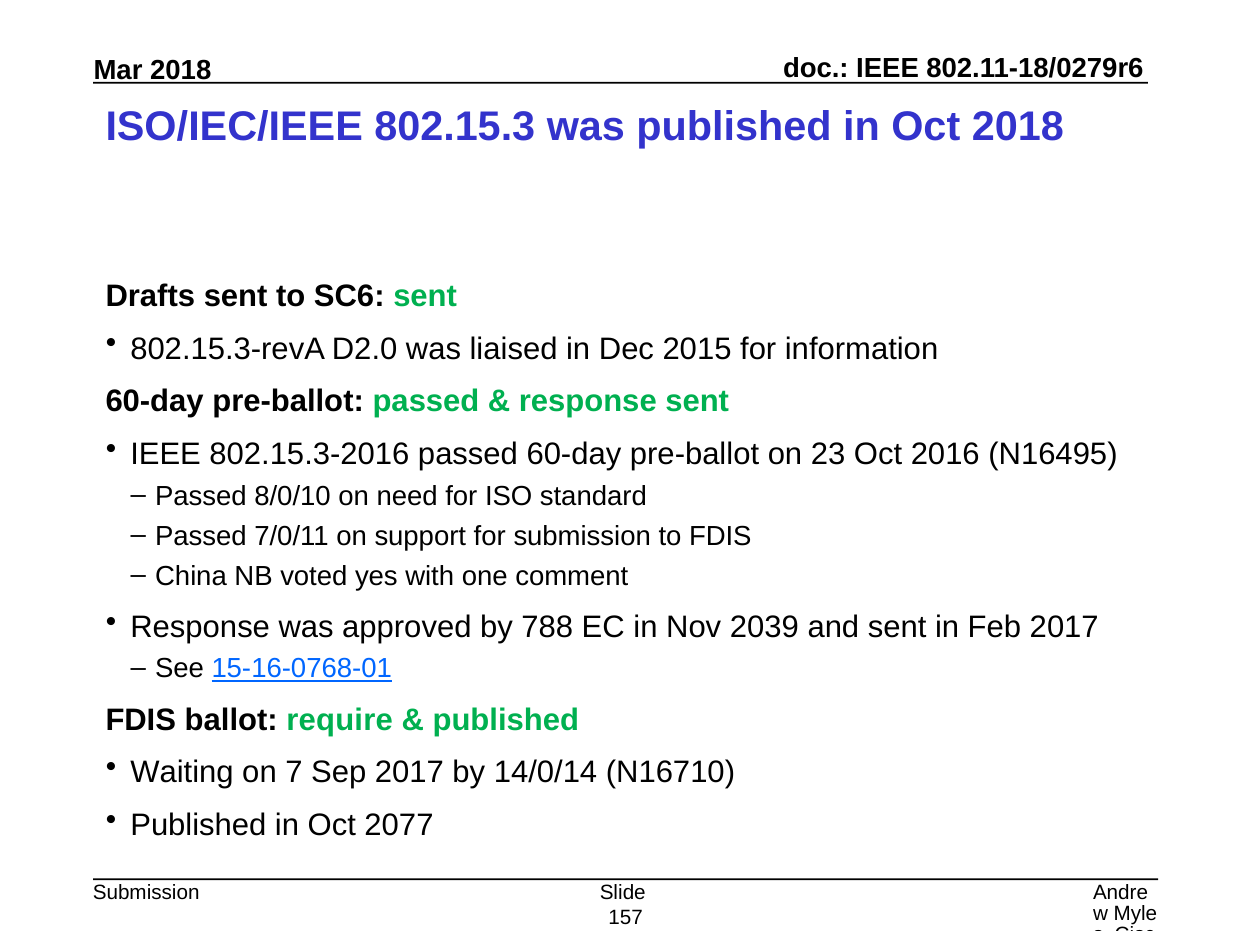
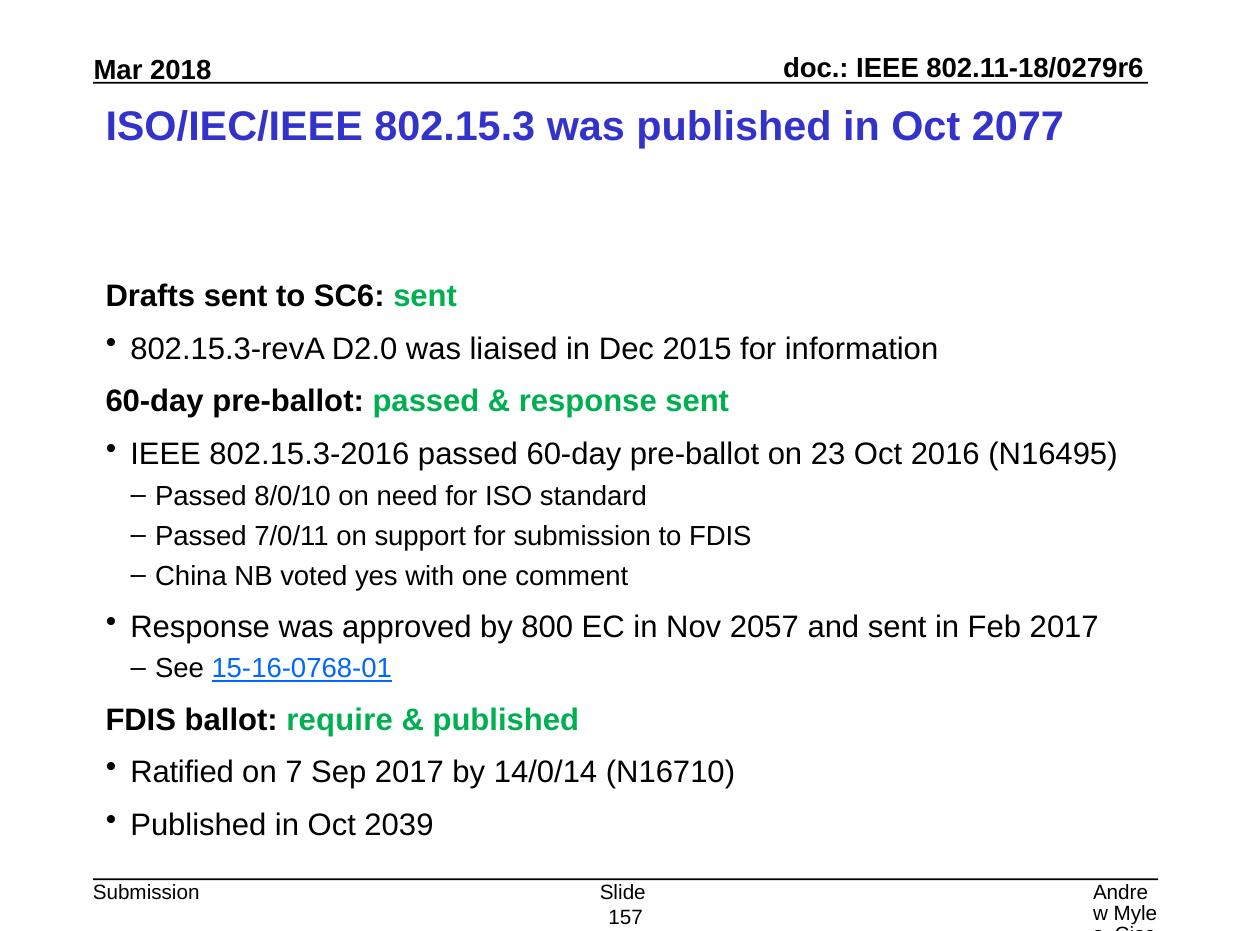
Oct 2018: 2018 -> 2077 (1018, 127)
788: 788 -> 800 (547, 627)
2039: 2039 -> 2057 (764, 627)
Waiting: Waiting -> Ratified (182, 772)
2077: 2077 -> 2039 (399, 825)
